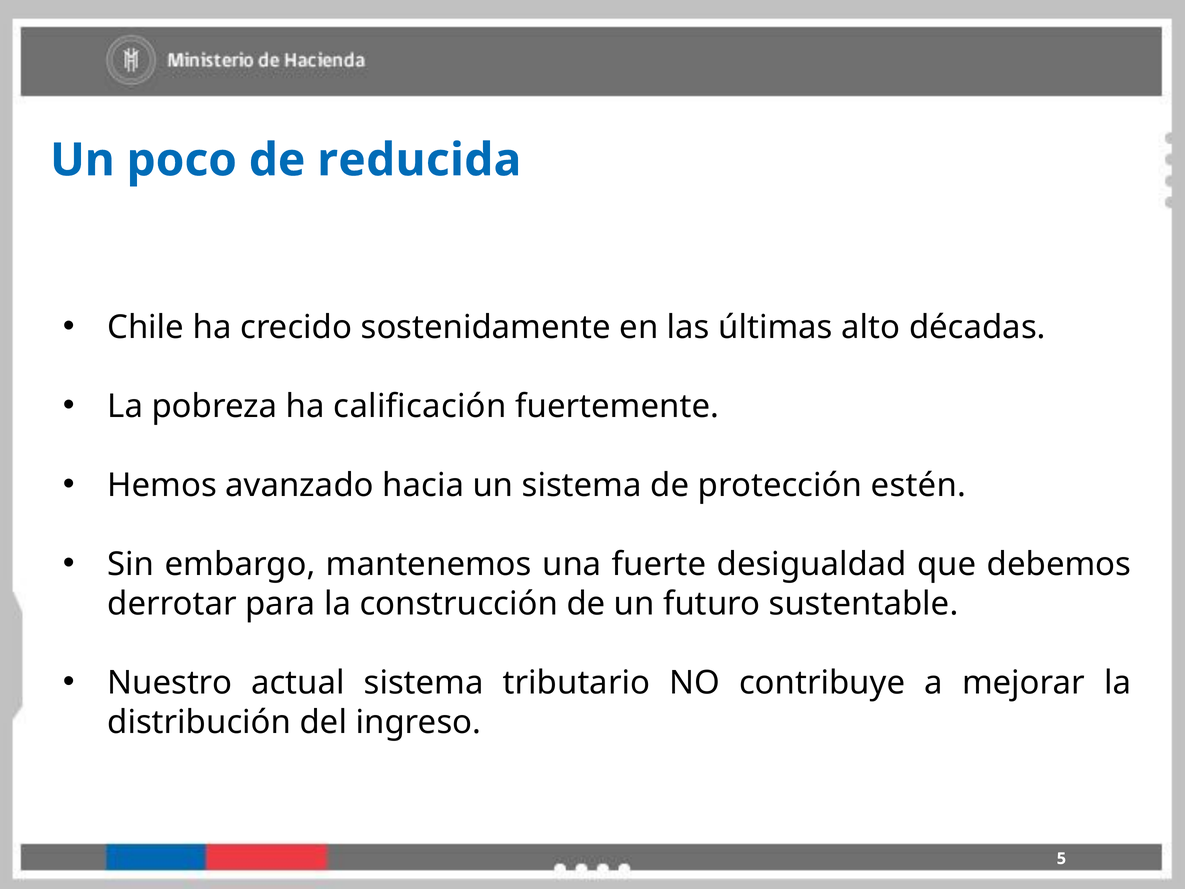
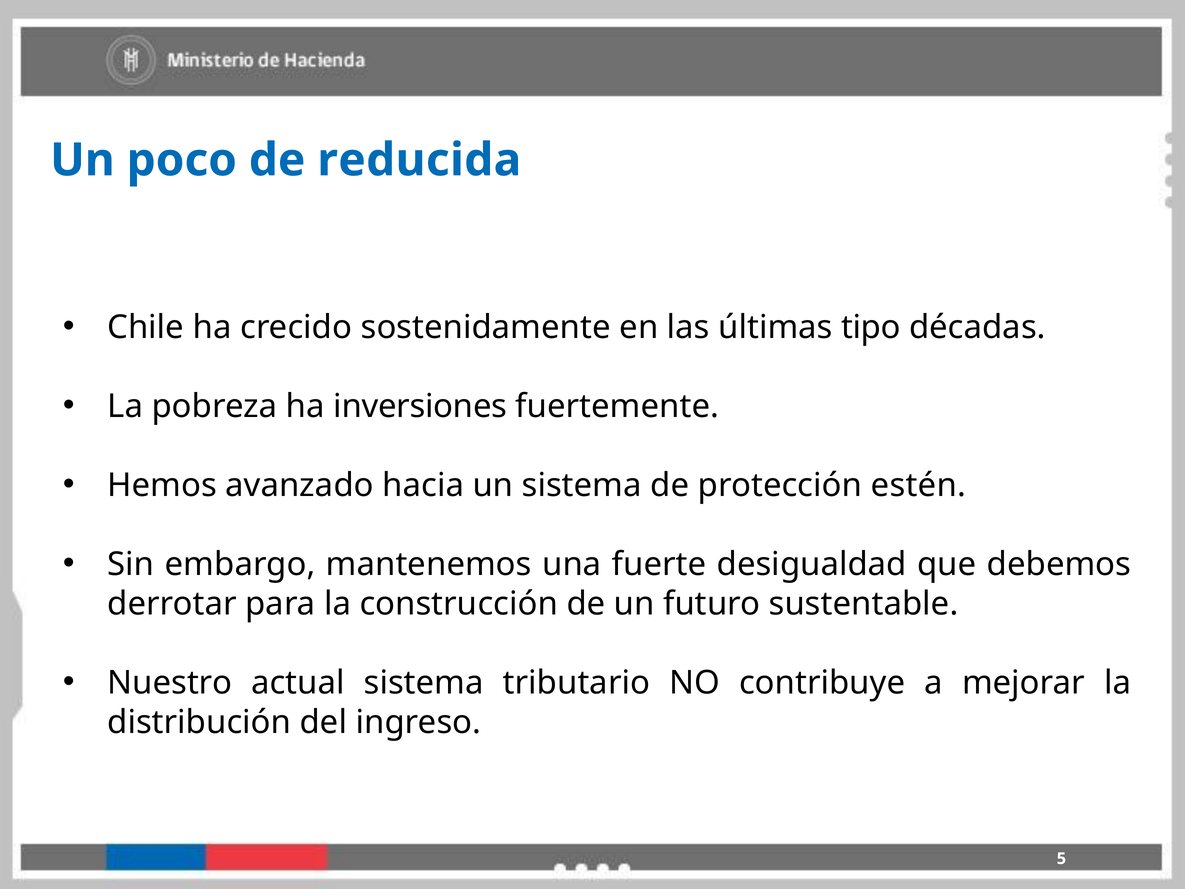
alto: alto -> tipo (871, 327)
calificación: calificación -> inversiones (420, 406)
